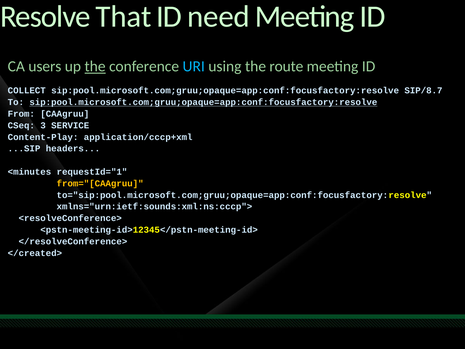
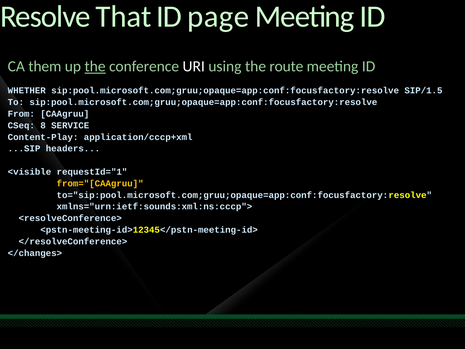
need: need -> page (218, 17)
users: users -> them (45, 66)
URI colour: light blue -> white (194, 66)
COLLECT: COLLECT -> WHETHER (27, 91)
SIP/8.7: SIP/8.7 -> SIP/1.5 (423, 91)
sip:pool.microsoft.com;gruu;opaque=app:conf:focusfactory:resolve underline: present -> none (203, 102)
3: 3 -> 8 (43, 125)
<minutes: <minutes -> <visible (29, 172)
</created>: </created> -> </changes> (35, 253)
